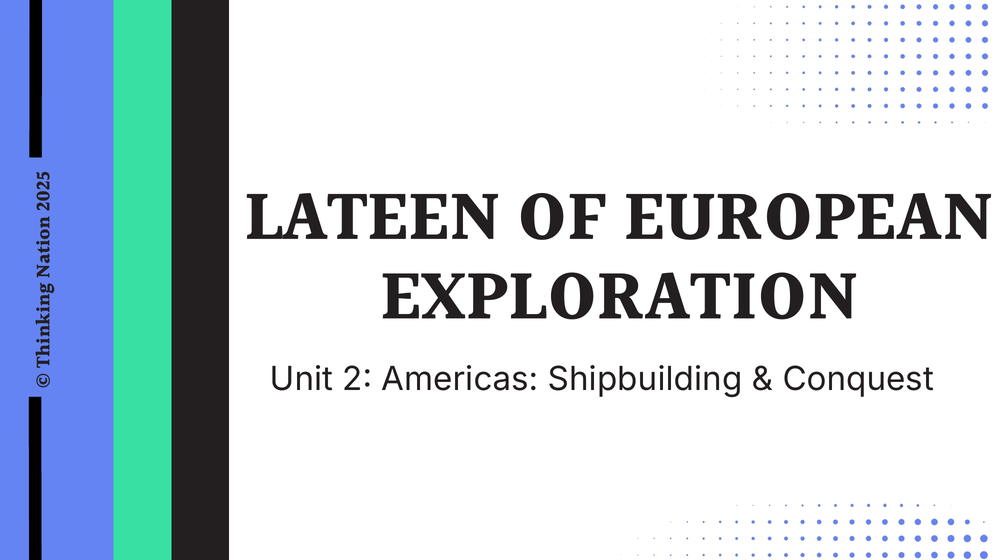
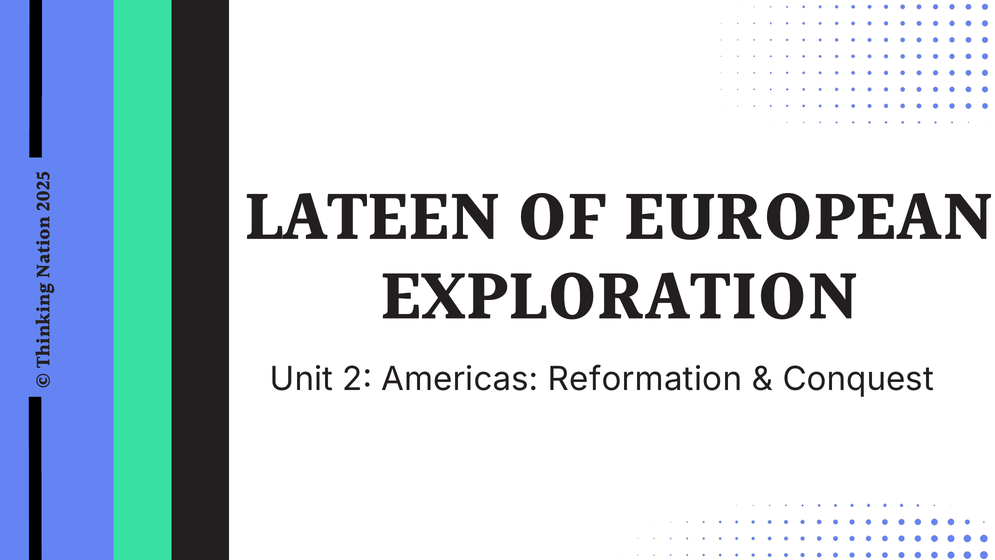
Shipbuilding: Shipbuilding -> Reformation (645, 379)
